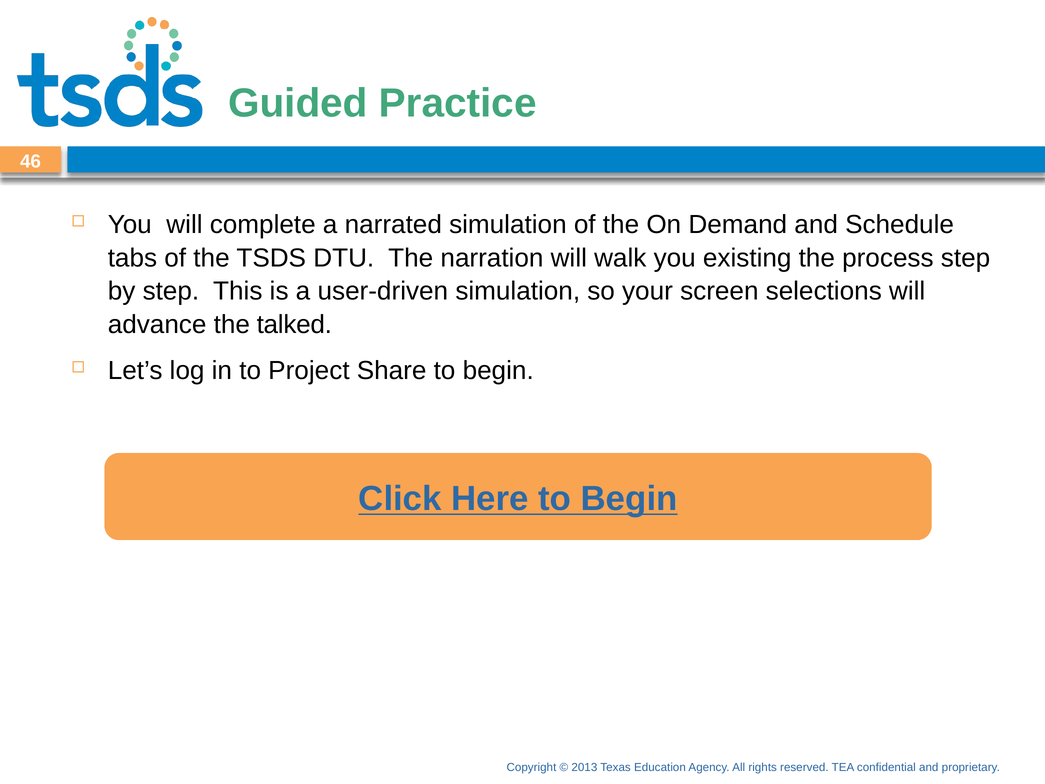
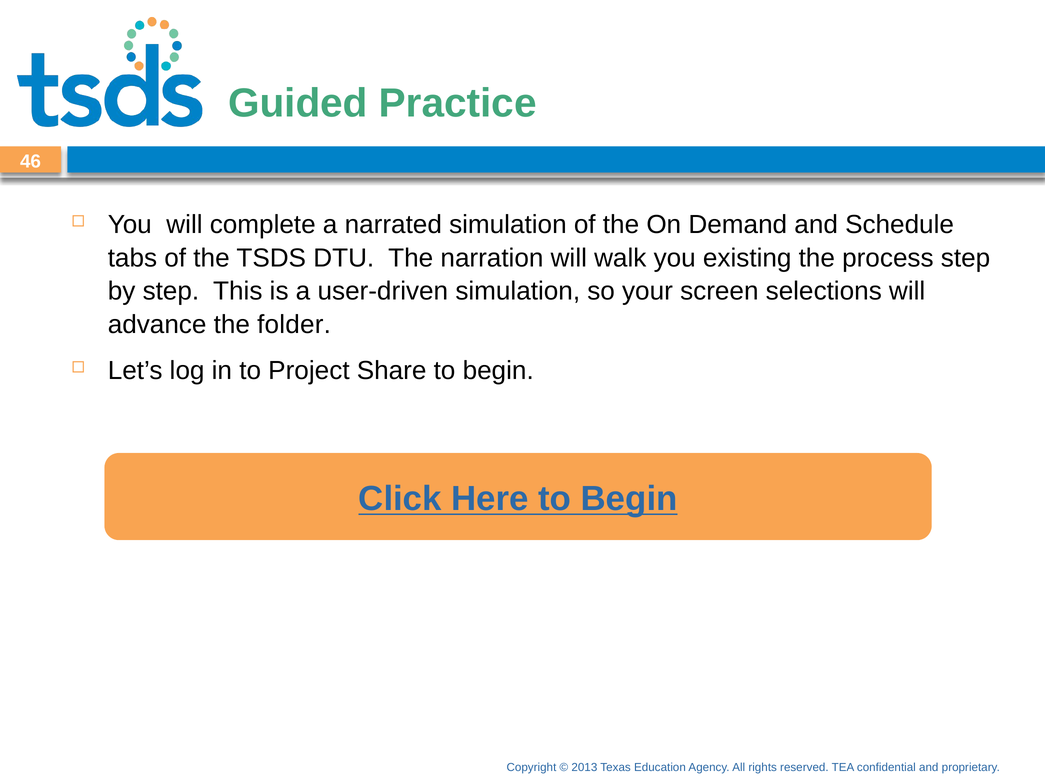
talked: talked -> folder (294, 324)
